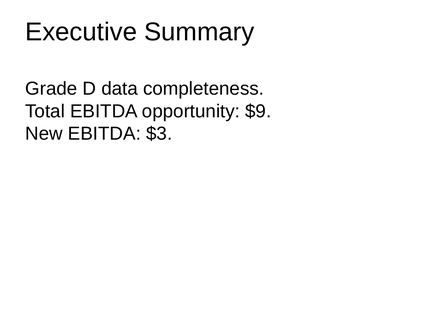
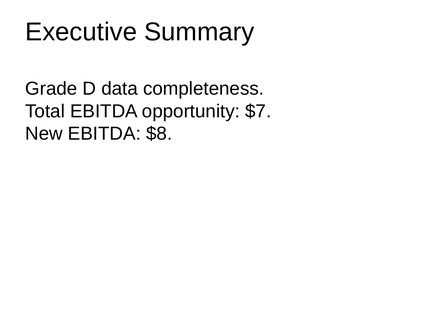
$9: $9 -> $7 (258, 111)
$3: $3 -> $8 (159, 134)
